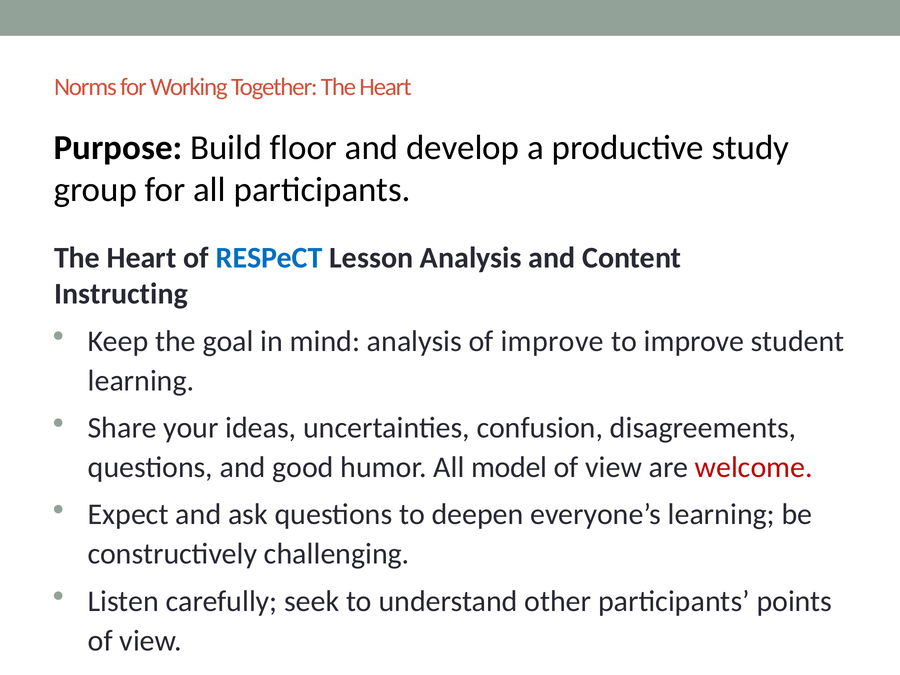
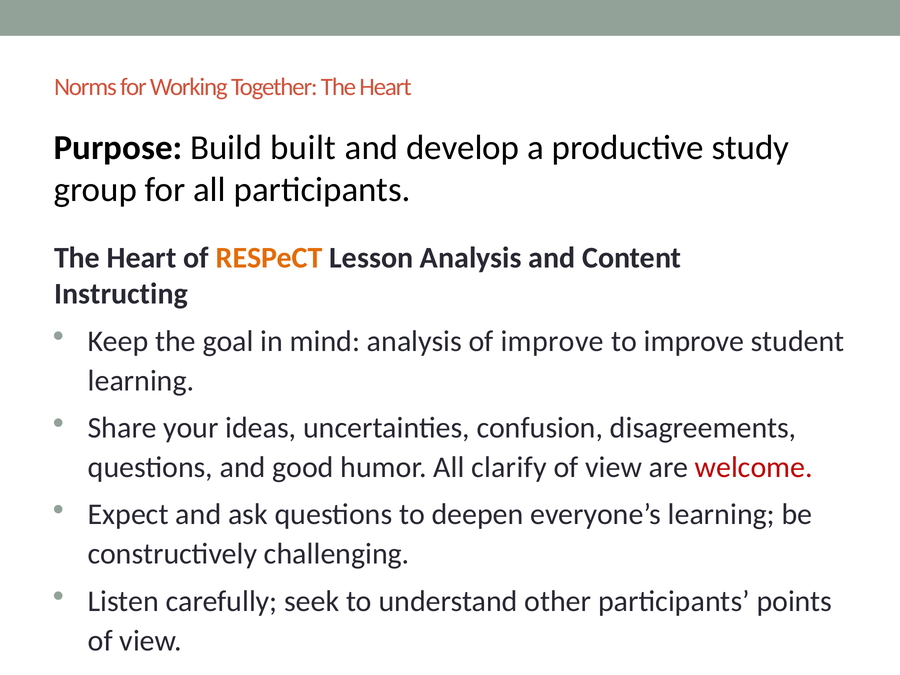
floor: floor -> built (303, 148)
RESPeCT colour: blue -> orange (269, 258)
model: model -> clarify (509, 467)
